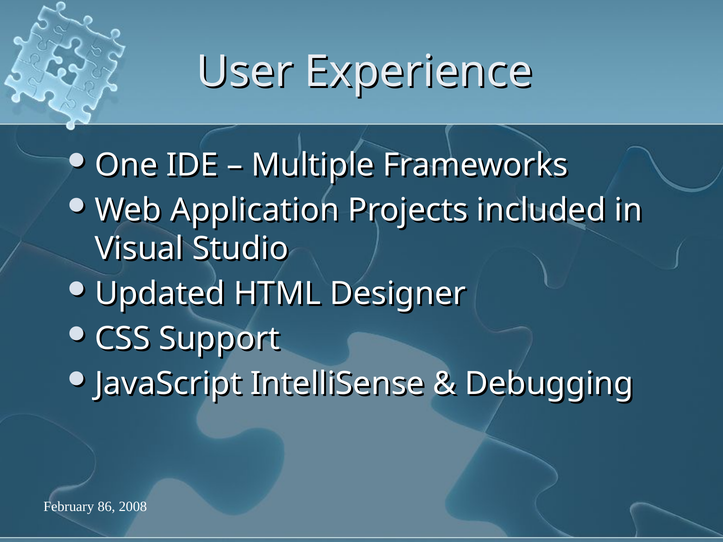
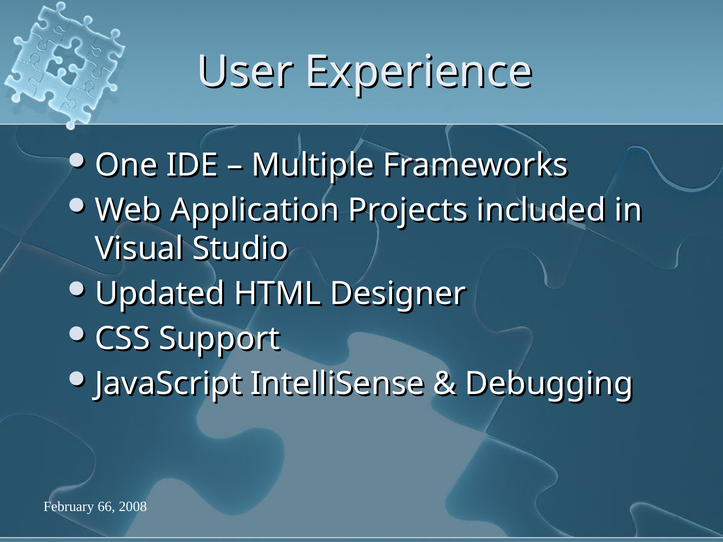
86: 86 -> 66 (106, 507)
